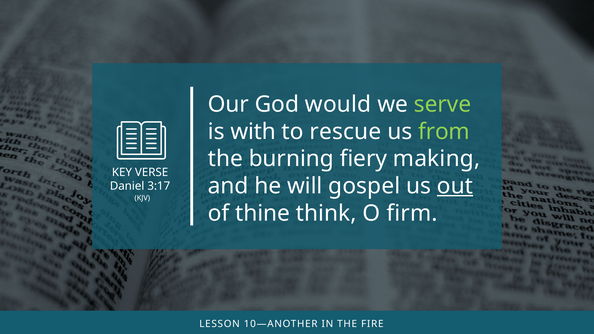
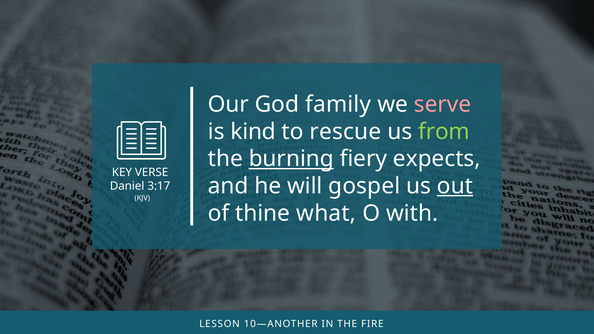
would: would -> family (338, 104)
serve colour: light green -> pink (443, 104)
with: with -> kind (253, 132)
burning underline: none -> present (291, 159)
making: making -> expects (437, 159)
think: think -> what (326, 213)
firm: firm -> with (412, 213)
